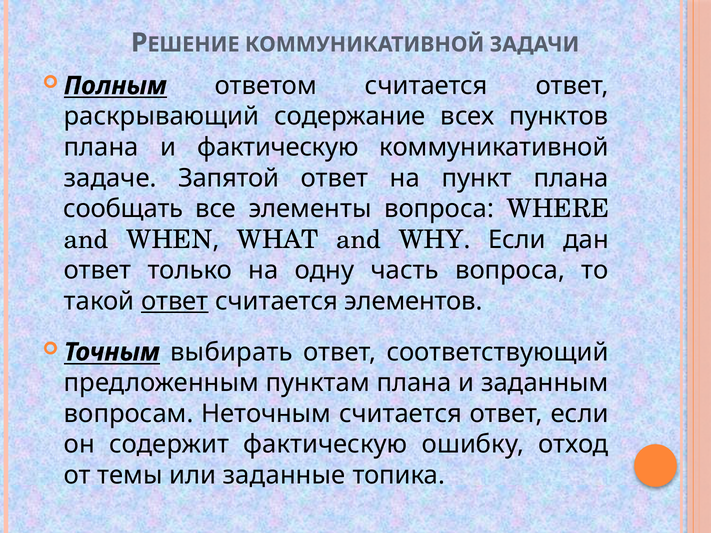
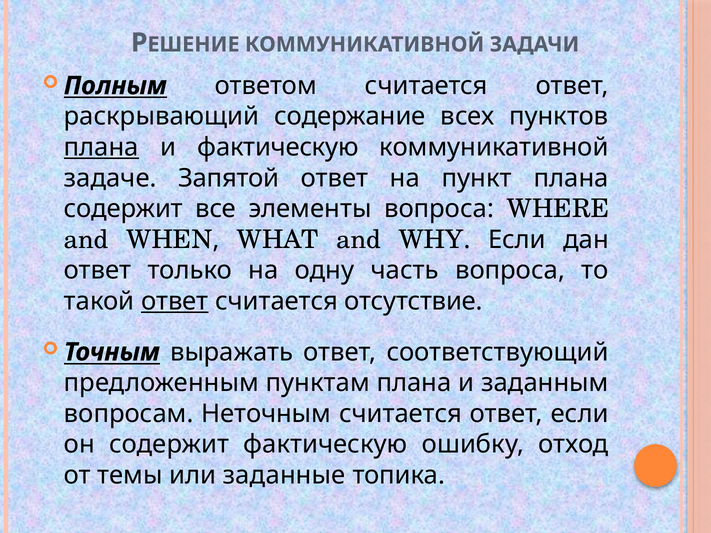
плана underline: none -> present (101, 147)
сообщать: сообщать -> содержит (123, 209)
элементов: элементов -> отсутствие (413, 301)
выбирать: выбирать -> выражать (232, 352)
